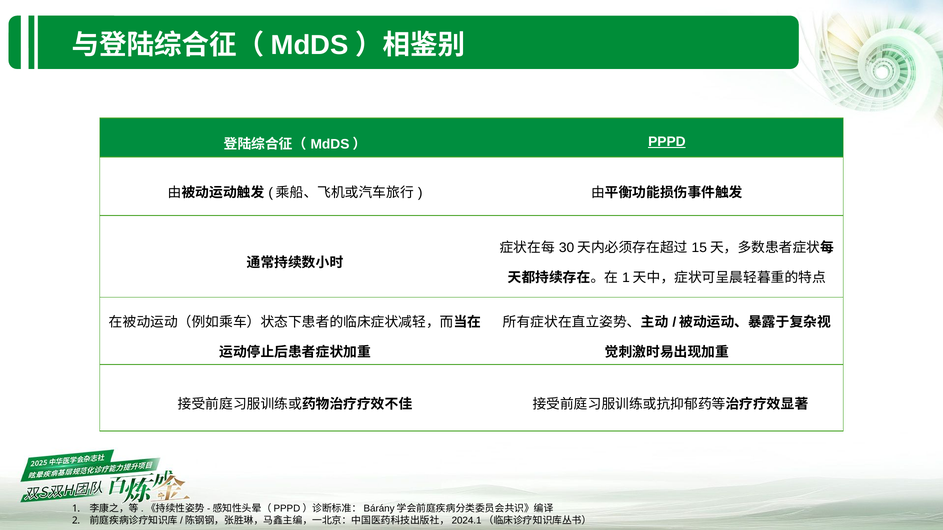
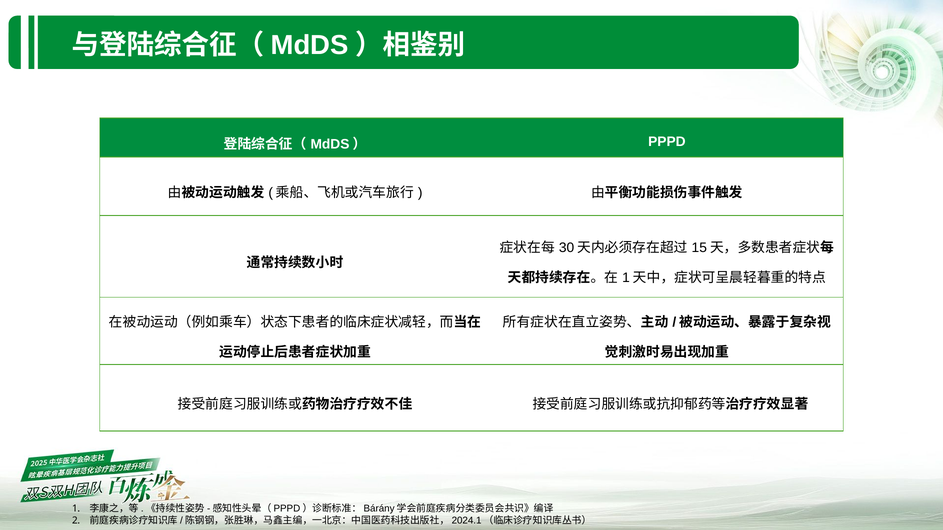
PPPD underline: present -> none (667, 142)
